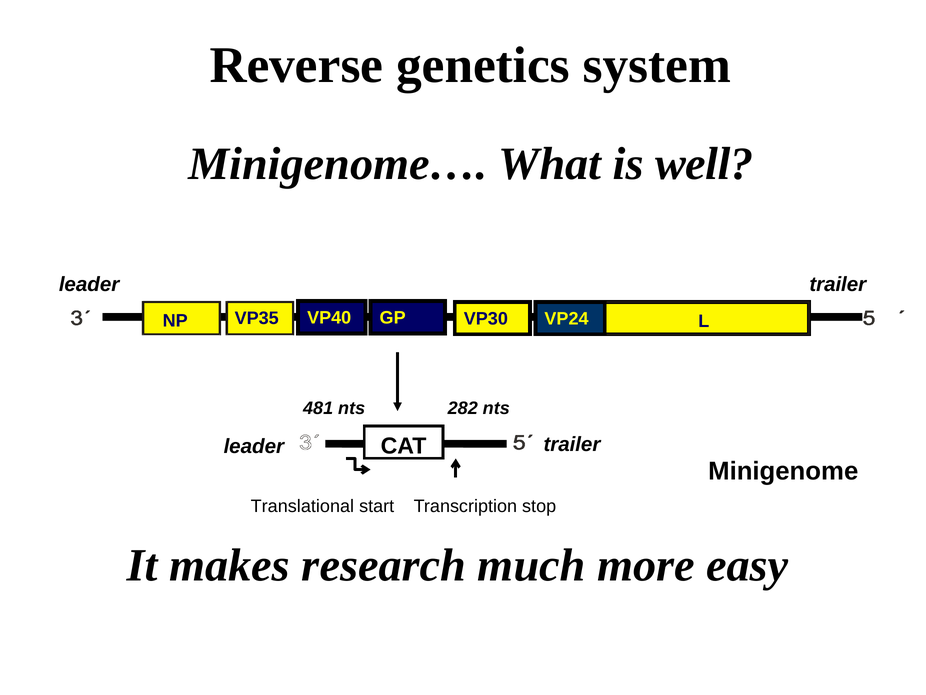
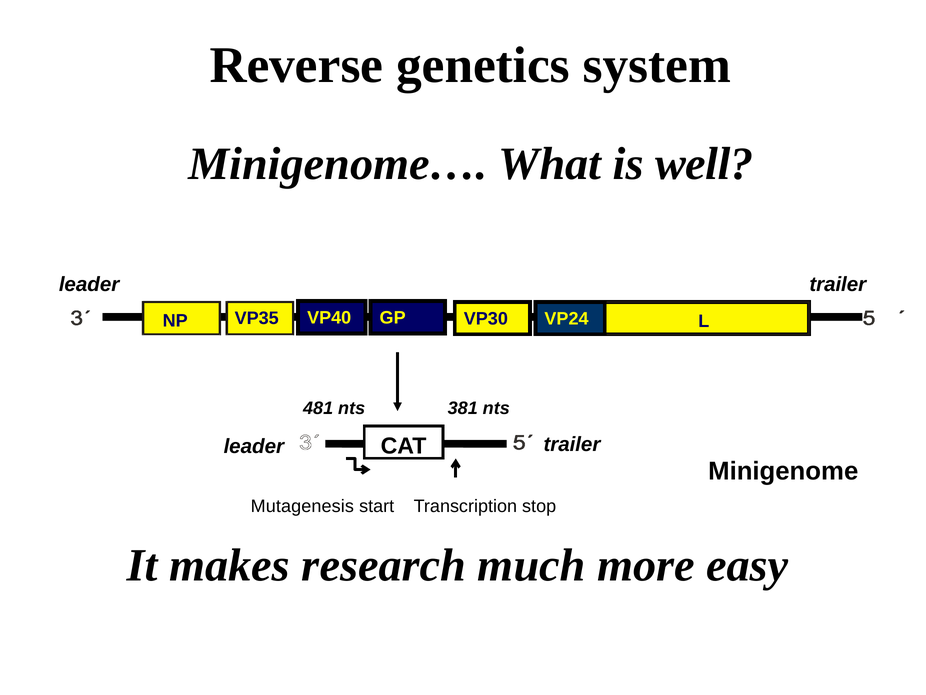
282: 282 -> 381 (463, 408)
Translational: Translational -> Mutagenesis (302, 506)
